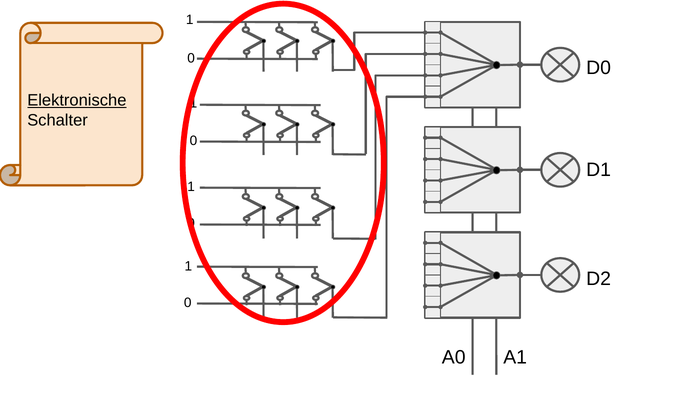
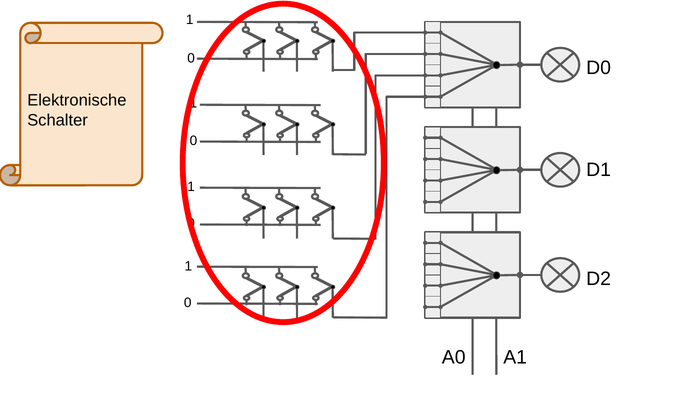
Elektronische underline: present -> none (77, 100)
